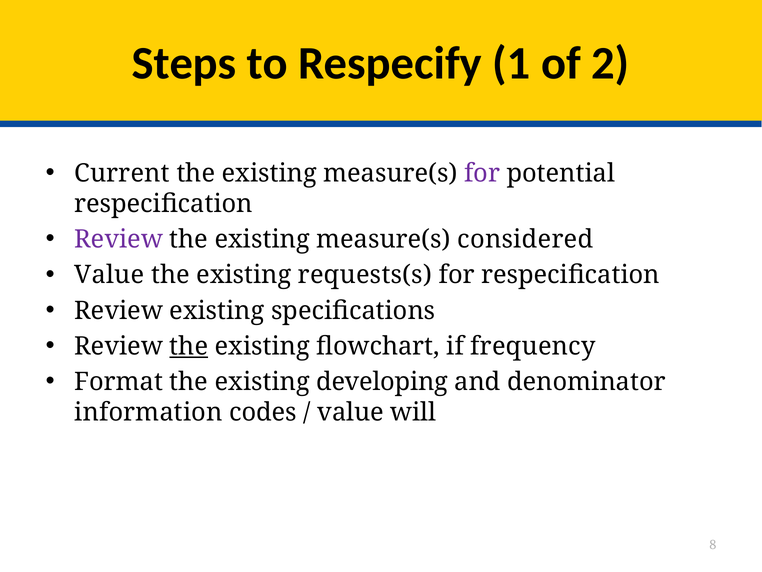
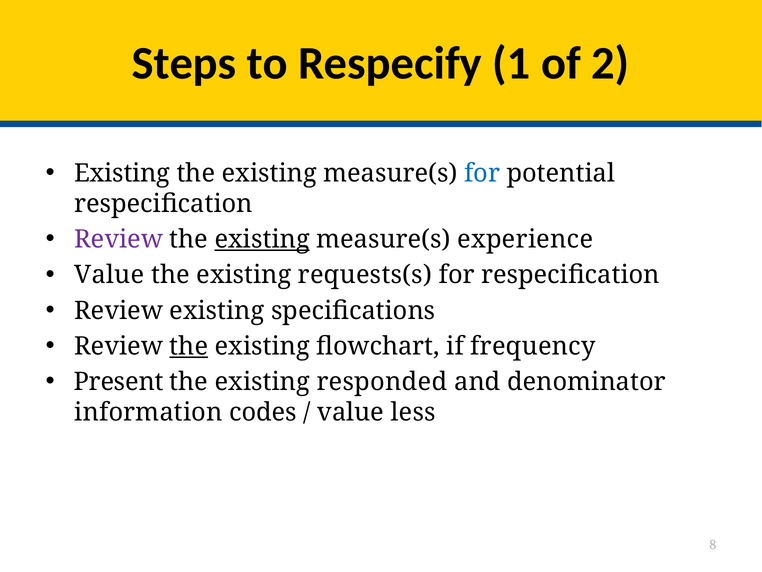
Current: Current -> Existing (122, 173)
for colour: purple -> blue (482, 173)
existing underline: none -> present (262, 239)
considered: considered -> experience (525, 239)
Format: Format -> Present (119, 381)
developing: developing -> responded (382, 381)
will: will -> less (413, 412)
